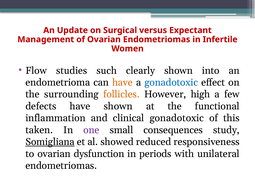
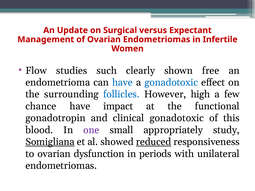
into: into -> free (211, 71)
have colour: orange -> blue (122, 83)
follicles colour: orange -> blue (121, 94)
defects: defects -> chance (41, 106)
have shown: shown -> impact (118, 106)
inflammation: inflammation -> gonadotropin (55, 118)
taken: taken -> blood (39, 130)
consequences: consequences -> appropriately (173, 130)
reduced underline: none -> present (154, 142)
